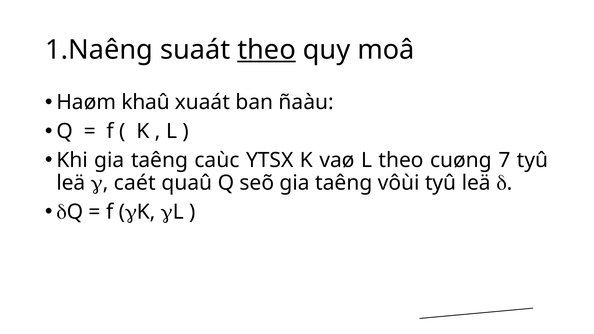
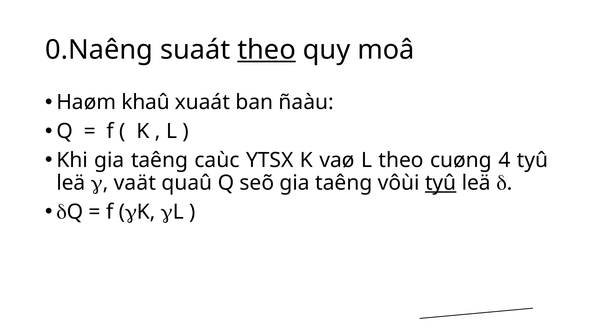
1.Naêng: 1.Naêng -> 0.Naêng (99, 50)
7: 7 -> 4 (504, 160)
caét: caét -> vaät (135, 183)
tyû underline: none -> present (441, 183)
